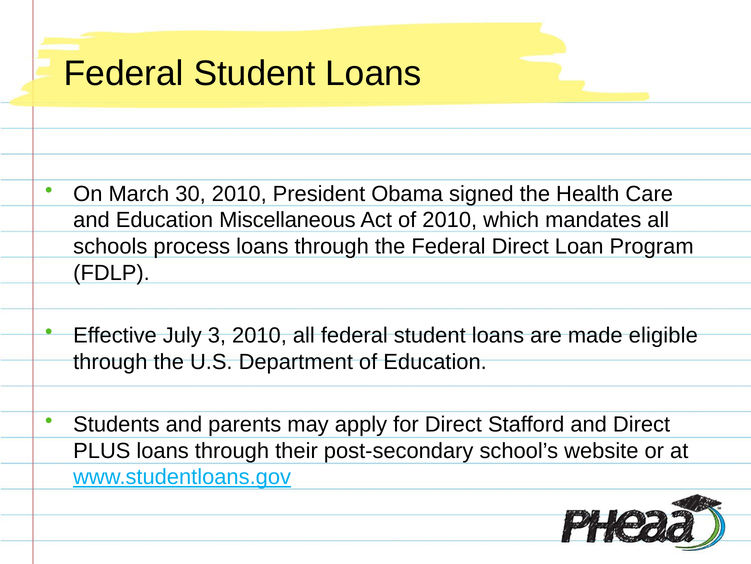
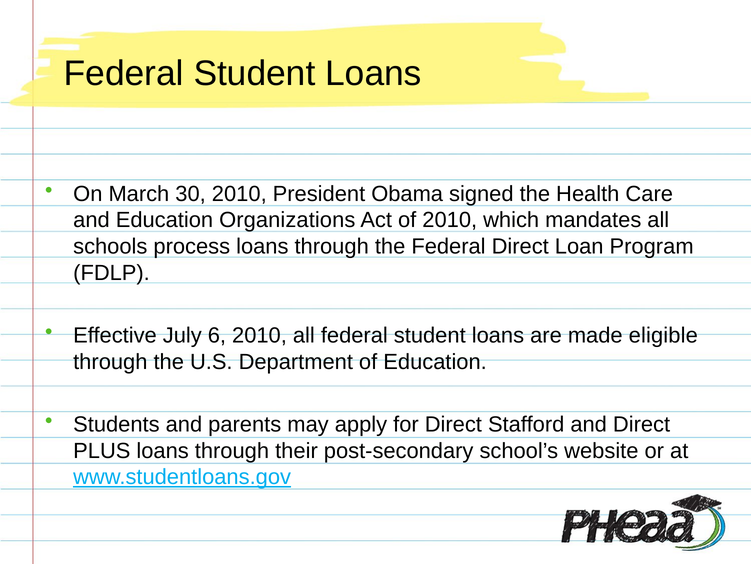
Miscellaneous: Miscellaneous -> Organizations (287, 220)
3: 3 -> 6 (217, 335)
